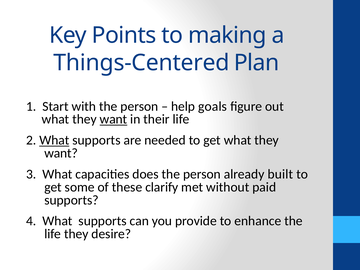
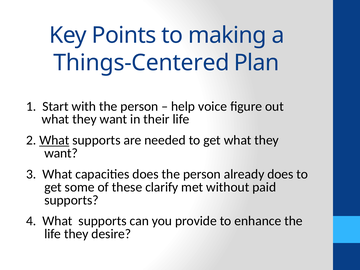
goals: goals -> voice (213, 106)
want underline: present -> none (113, 119)
already built: built -> does (280, 174)
